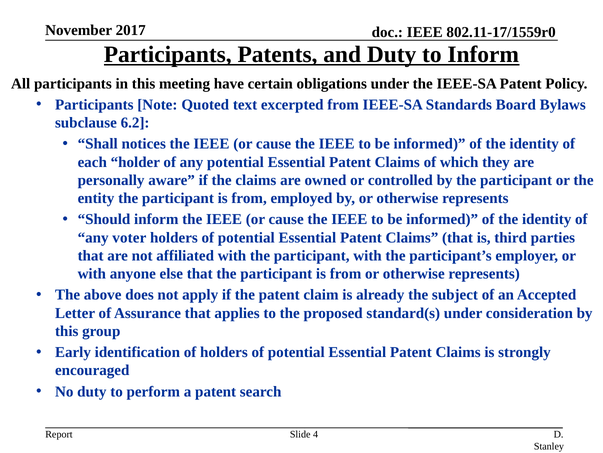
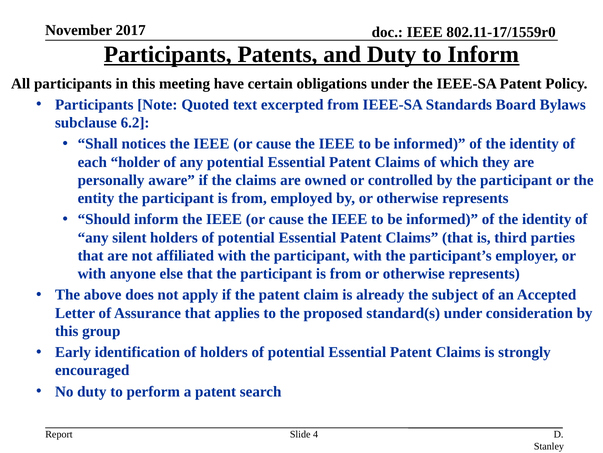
voter: voter -> silent (129, 237)
